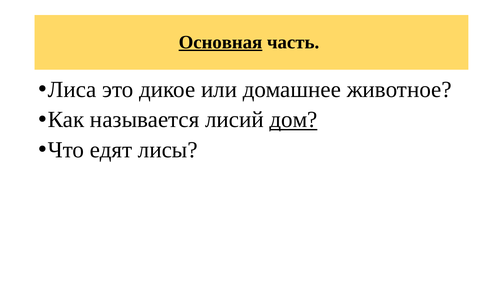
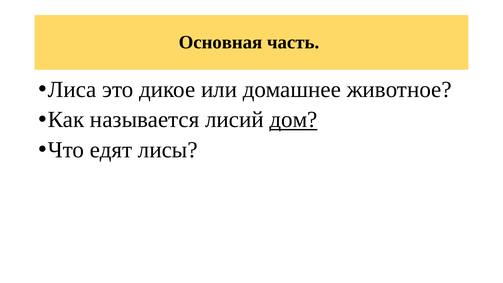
Основная underline: present -> none (220, 42)
